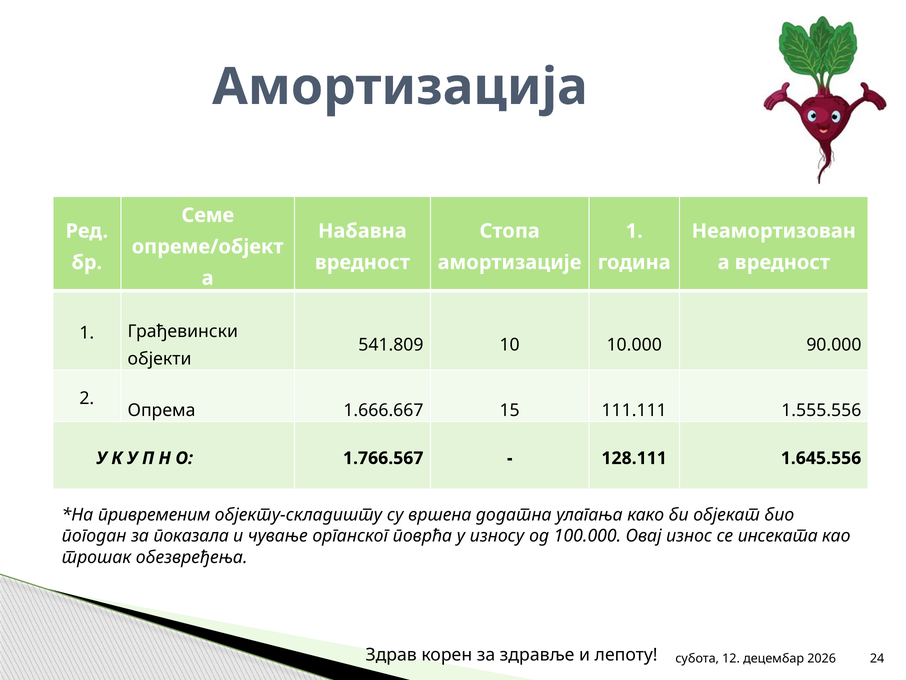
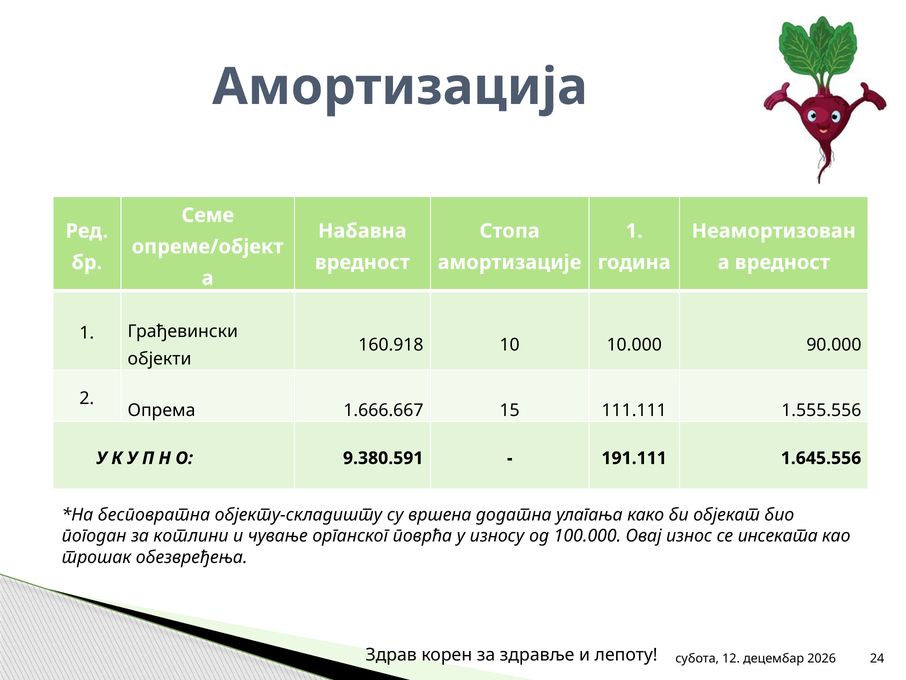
541.809: 541.809 -> 160.918 (391, 345)
1.766.567: 1.766.567 -> 9.380.591 (383, 458)
128.111: 128.111 -> 191.111 (634, 458)
привременим: привременим -> бесповратна (154, 515)
показала: показала -> котлини (191, 536)
